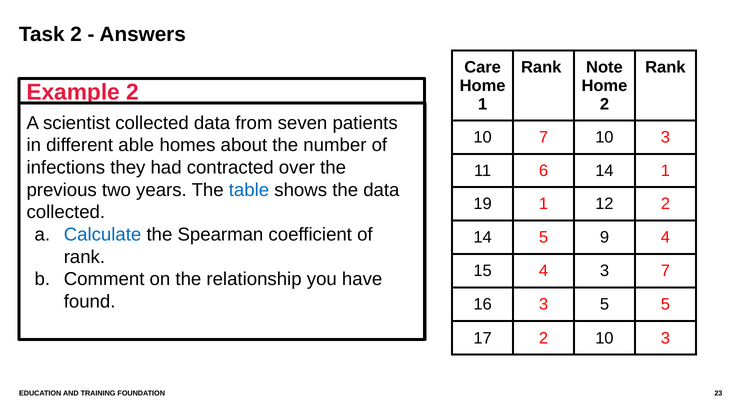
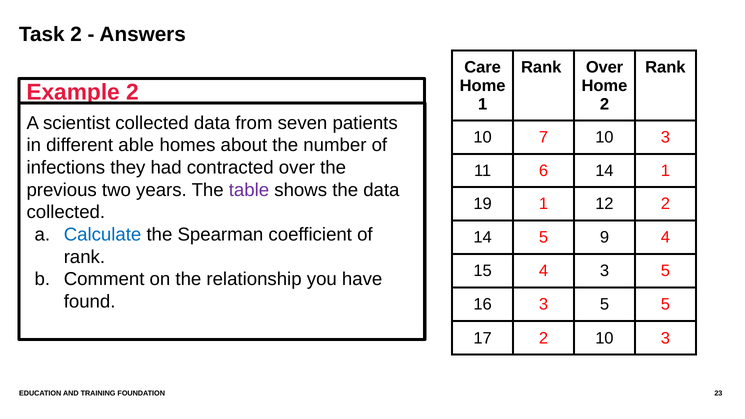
Rank Note: Note -> Over (605, 67)
table colour: blue -> purple (249, 190)
4 3 7: 7 -> 5 (665, 271)
